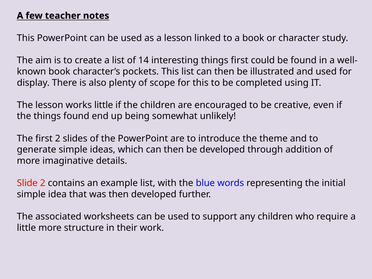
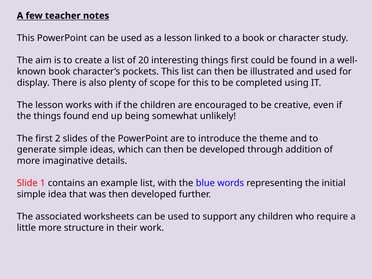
14: 14 -> 20 (144, 60)
works little: little -> with (104, 105)
Slide 2: 2 -> 1 (43, 183)
